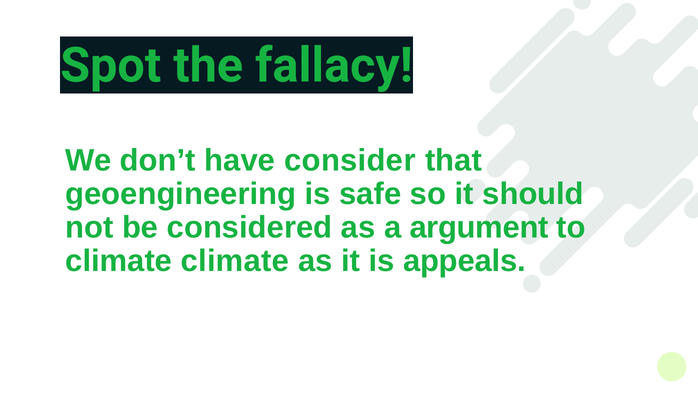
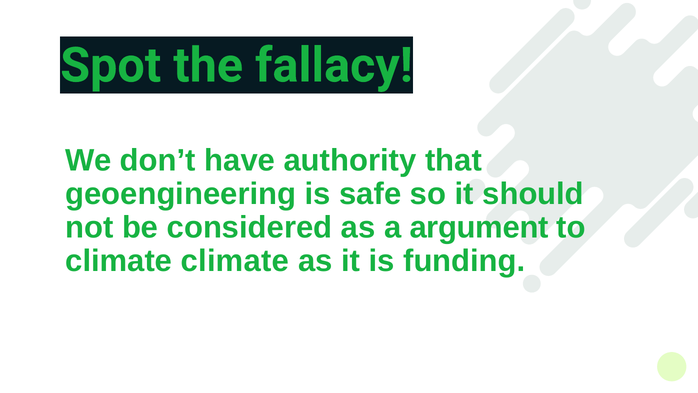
consider: consider -> authority (350, 160)
appeals: appeals -> funding (464, 261)
